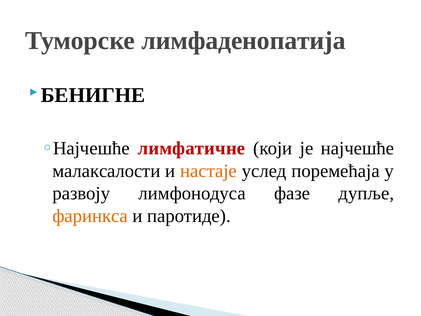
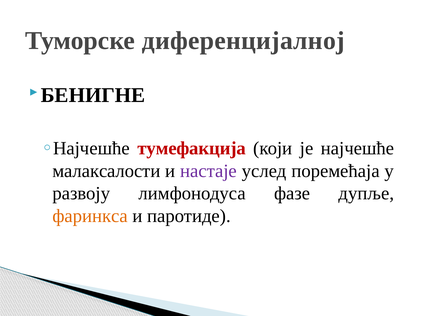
лимфаденопатија: лимфаденопатија -> диференцијалној (243, 41)
лимфатичне: лимфатичне -> тумефакција (192, 148)
настаје colour: orange -> purple (209, 171)
